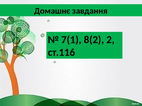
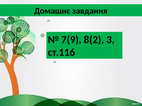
7(1: 7(1 -> 7(9 (71, 40)
2: 2 -> 3 (110, 40)
